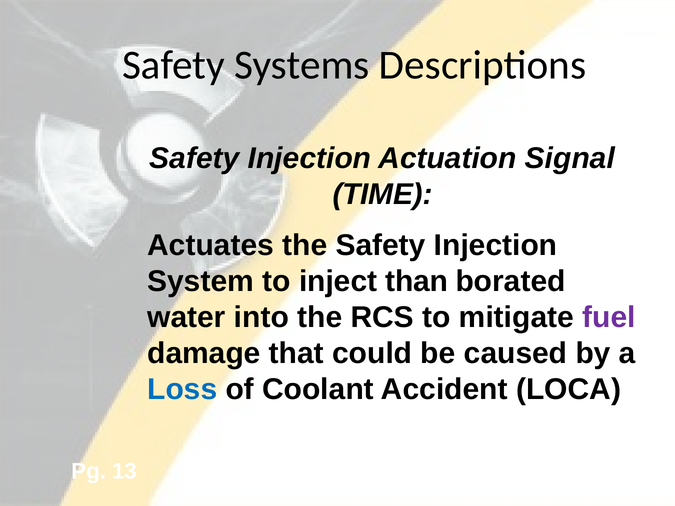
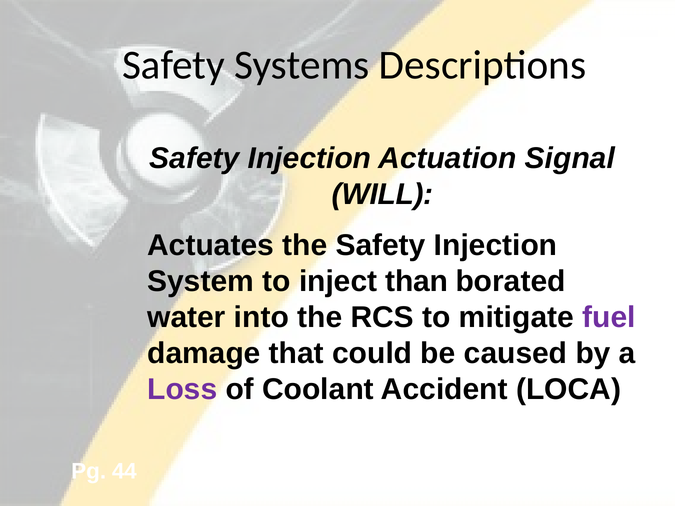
TIME: TIME -> WILL (383, 194)
Loss colour: blue -> purple (182, 389)
13: 13 -> 44 (124, 471)
